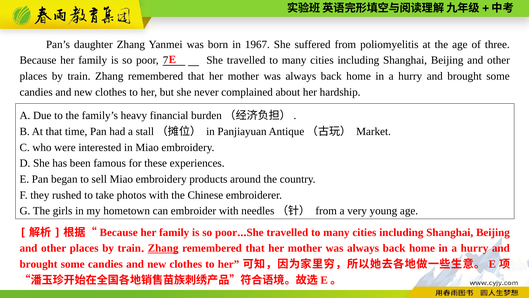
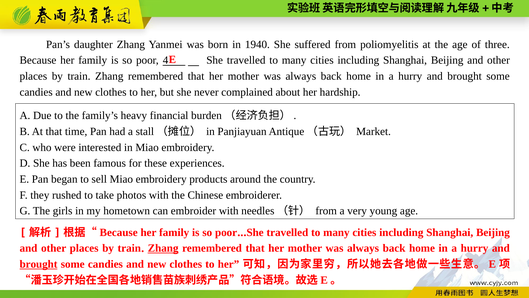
1967: 1967 -> 1940 (257, 44)
7: 7 -> 4 (166, 60)
brought underline: none -> present (39, 264)
